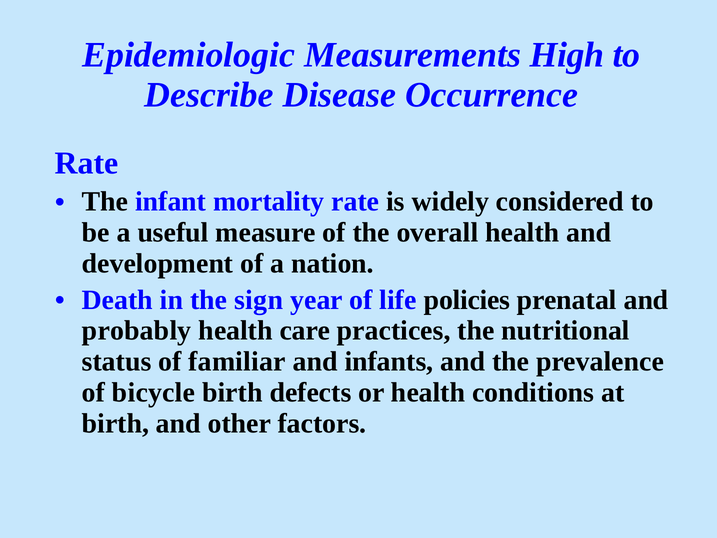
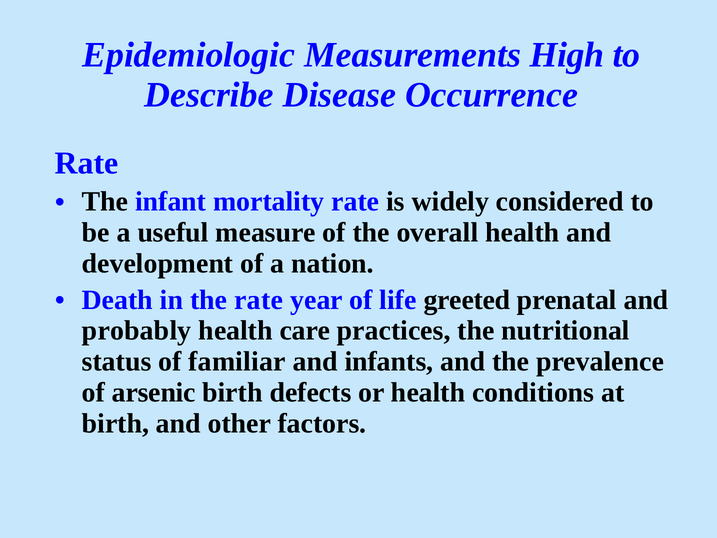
the sign: sign -> rate (259, 300)
policies: policies -> greeted (467, 300)
bicycle: bicycle -> arsenic (154, 392)
